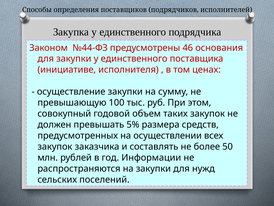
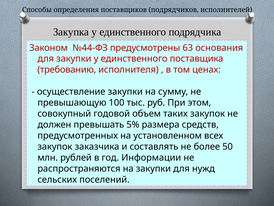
46: 46 -> 63 (188, 48)
инициативе: инициативе -> требованию (67, 70)
осуществлении: осуществлении -> установленном (168, 135)
